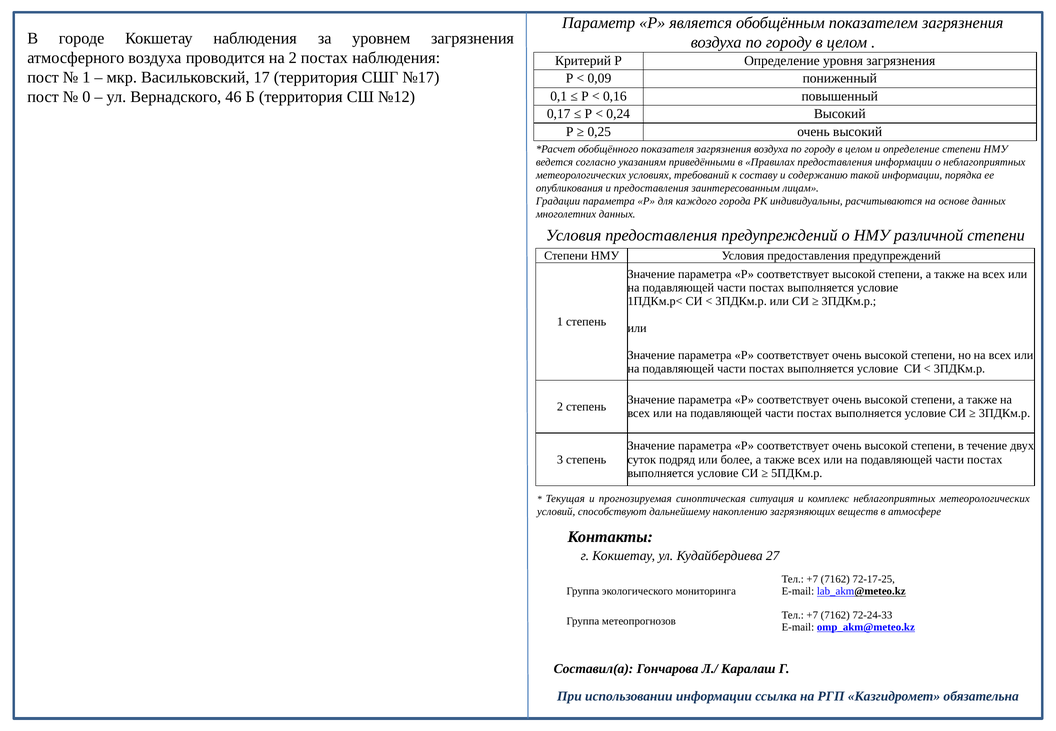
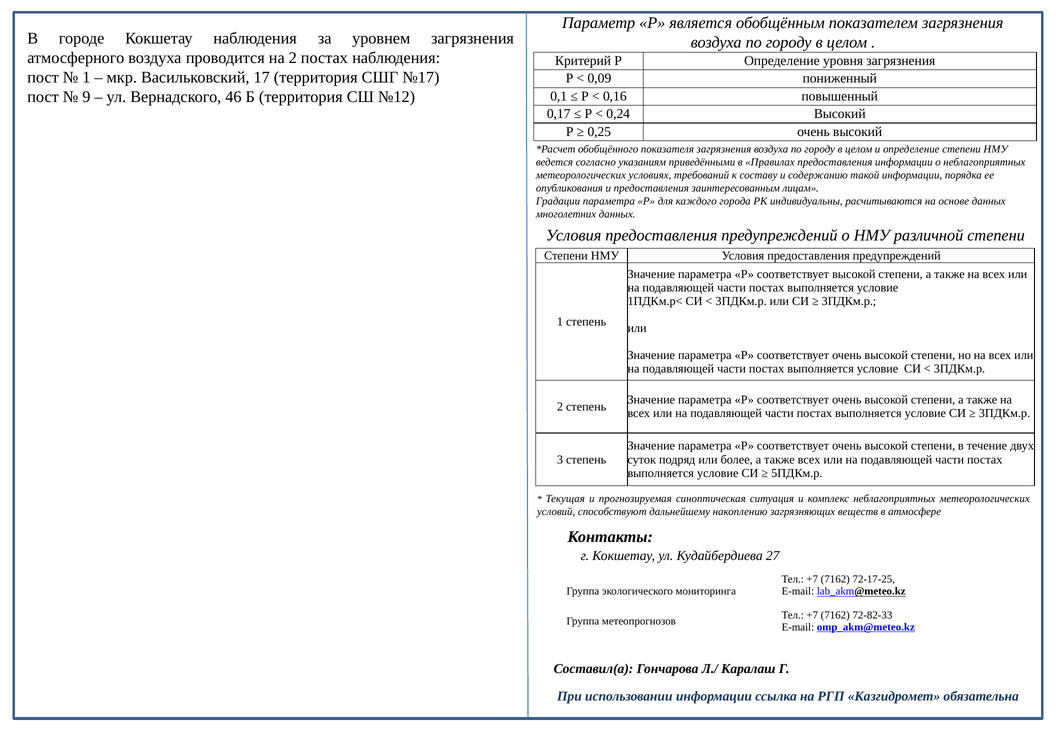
0: 0 -> 9 (86, 97)
72-24-33: 72-24-33 -> 72-82-33 (872, 615)
